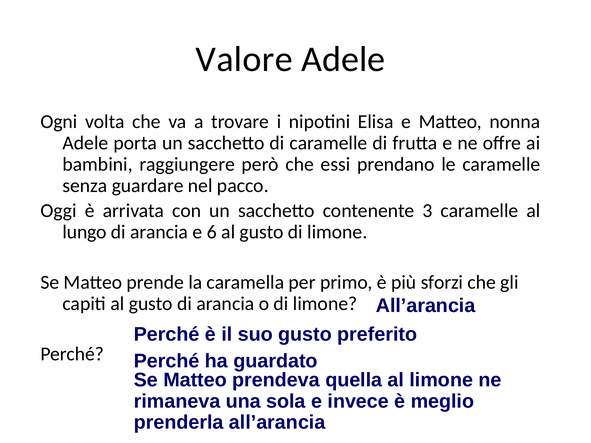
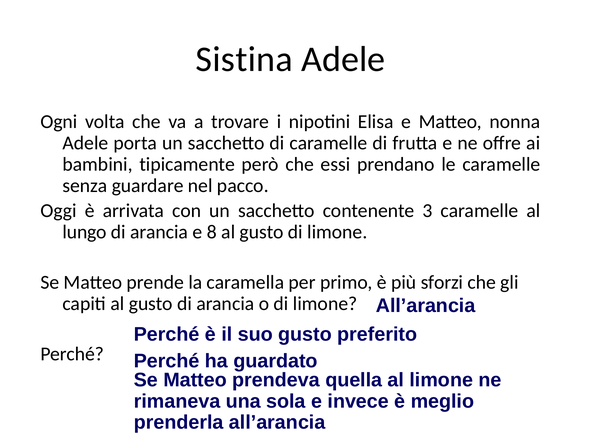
Valore: Valore -> Sistina (244, 59)
raggiungere: raggiungere -> tipicamente (187, 164)
6: 6 -> 8 (212, 232)
